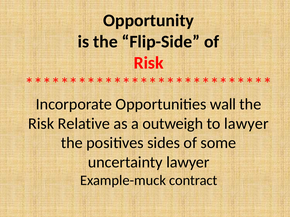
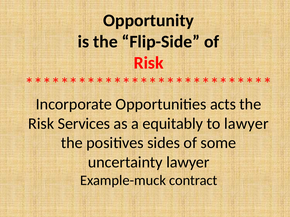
wall: wall -> acts (223, 104)
Relative: Relative -> Services (84, 124)
outweigh: outweigh -> equitably (173, 124)
